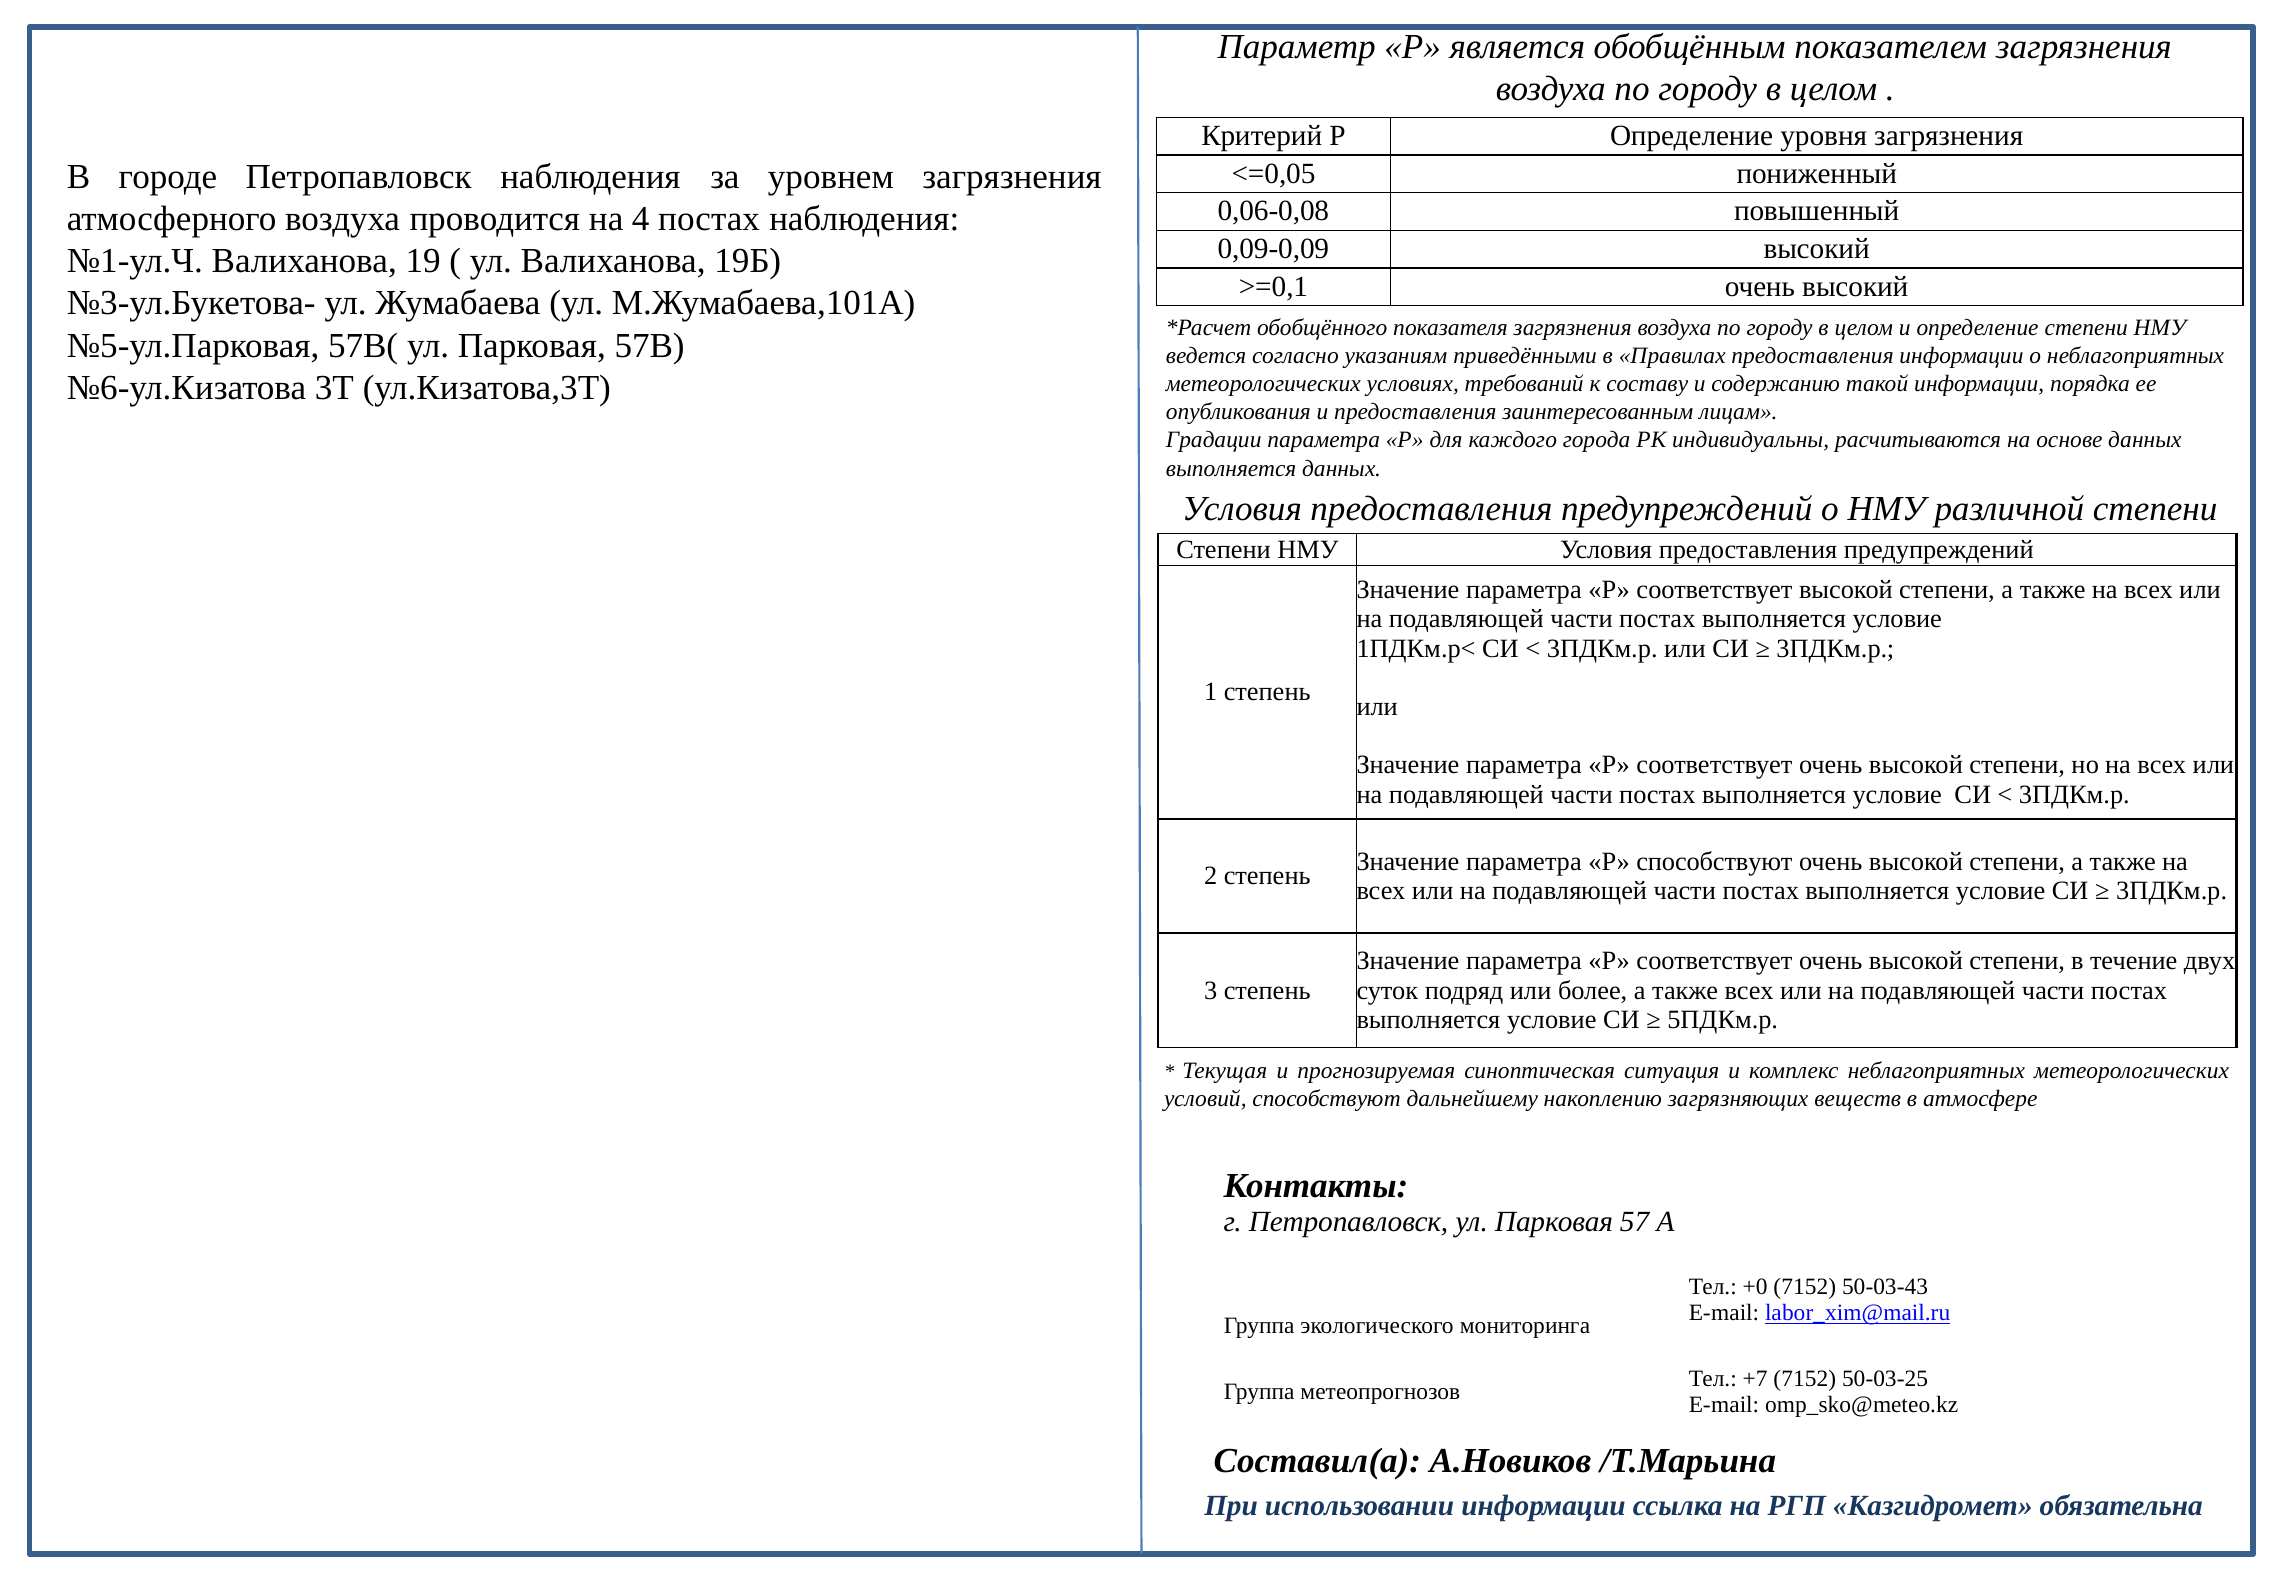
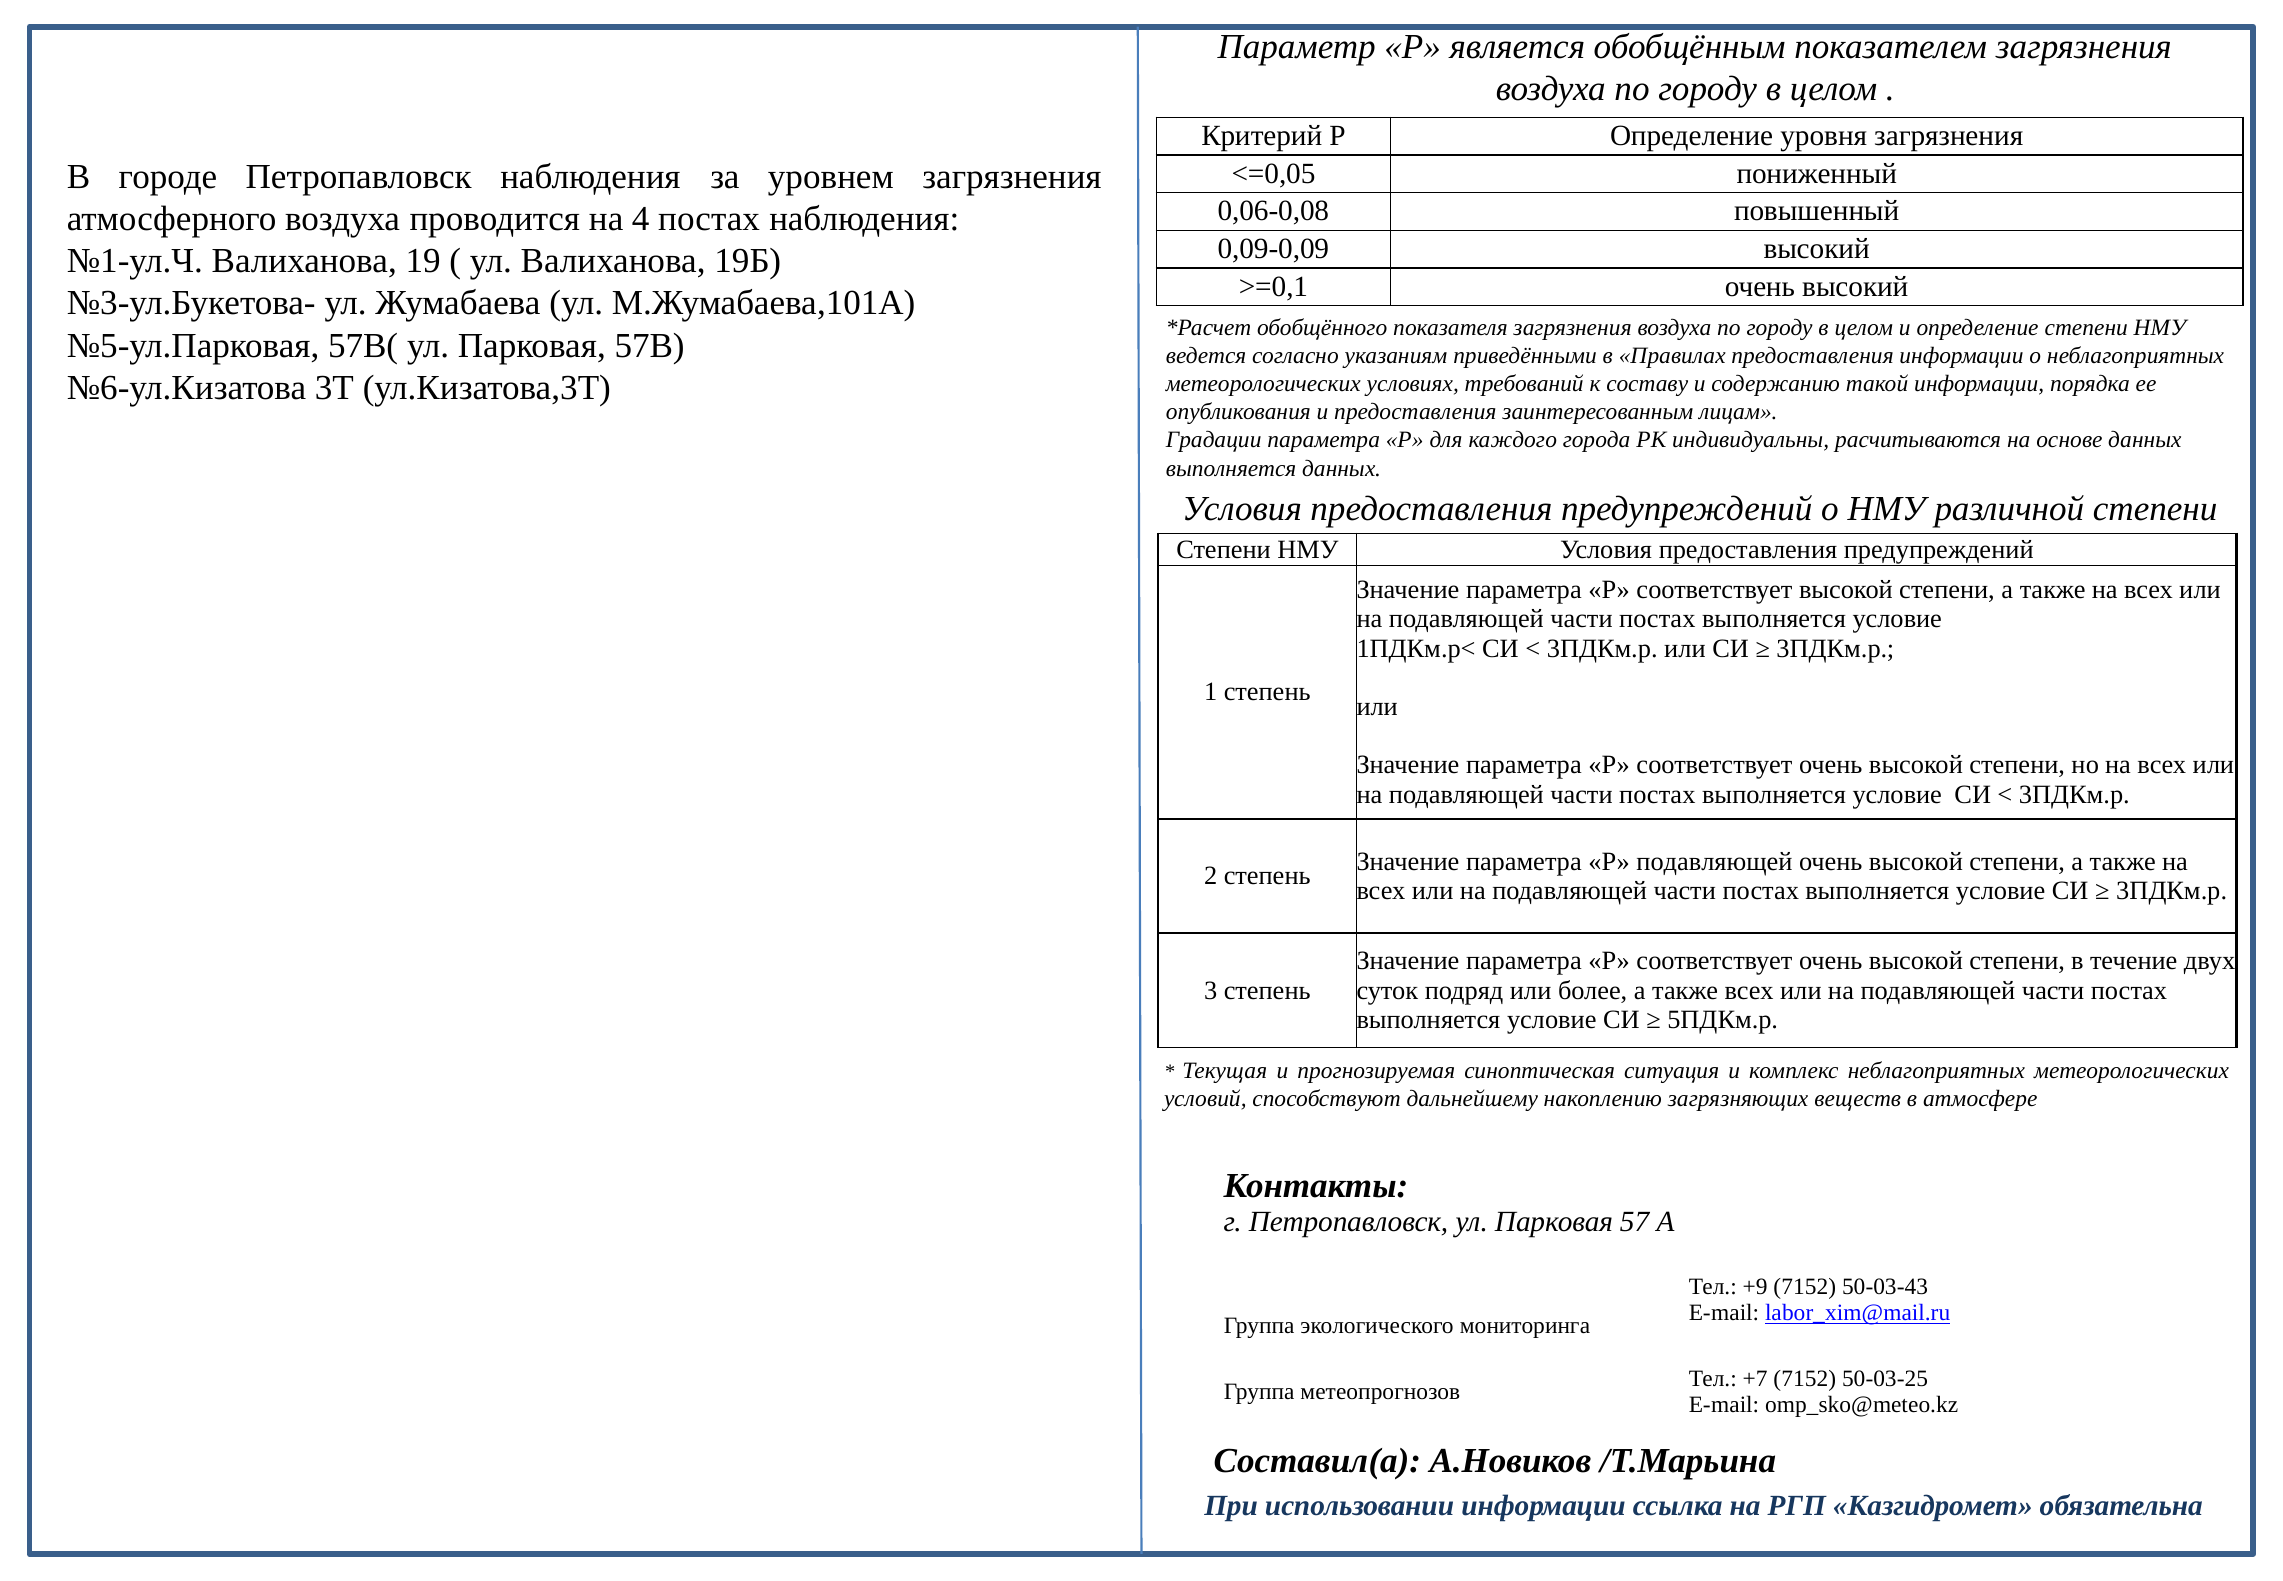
Р способствуют: способствуют -> подавляющей (1714, 861)
+0: +0 -> +9 (1755, 1287)
